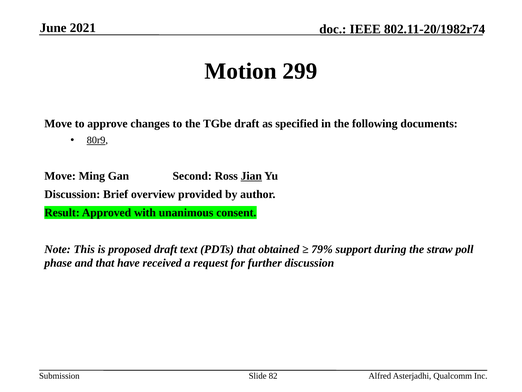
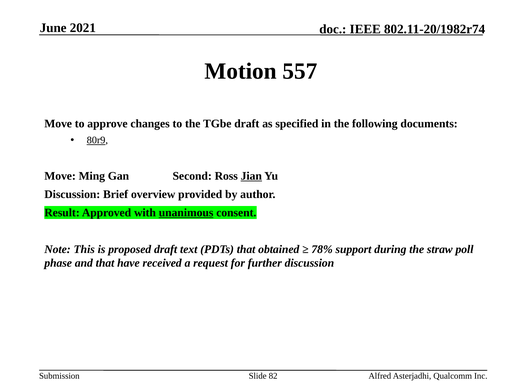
299: 299 -> 557 (300, 71)
unanimous underline: none -> present (186, 212)
79%: 79% -> 78% (322, 249)
